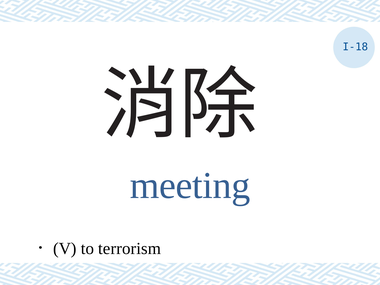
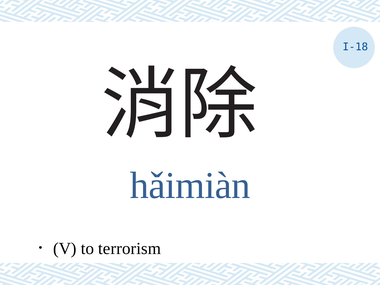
meeting: meeting -> hǎimiàn (190, 186)
